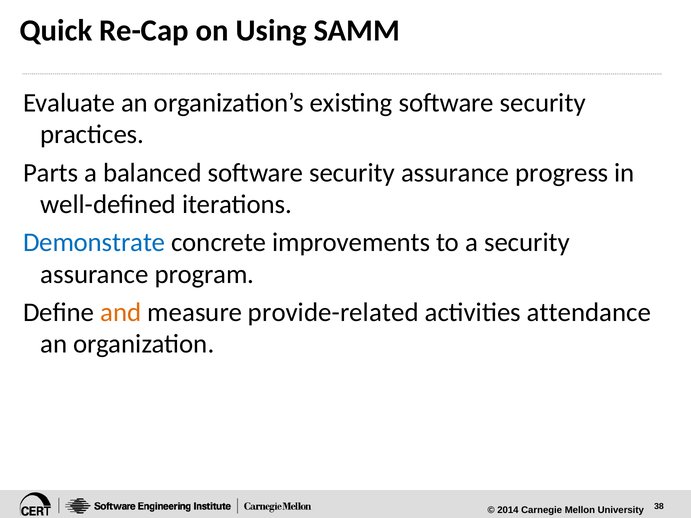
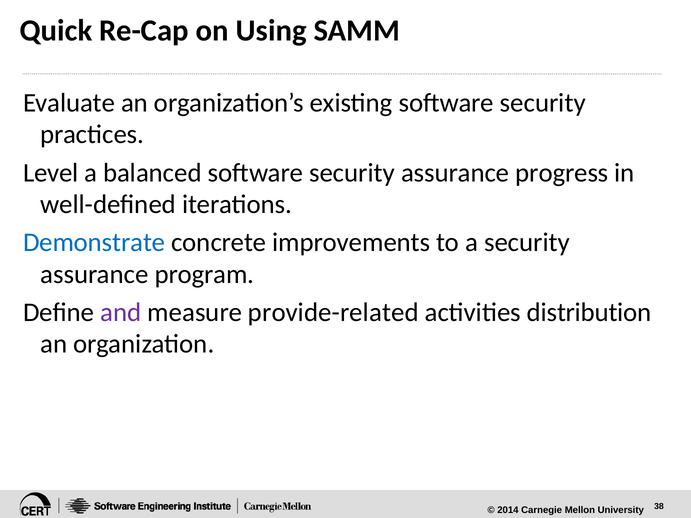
Parts: Parts -> Level (51, 173)
and colour: orange -> purple (121, 313)
attendance: attendance -> distribution (589, 313)
